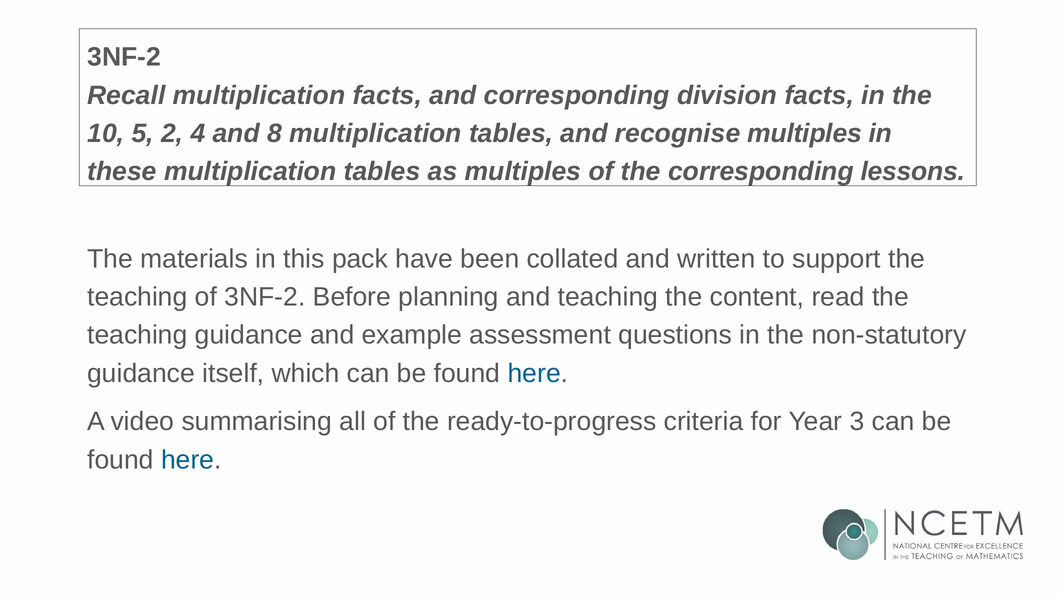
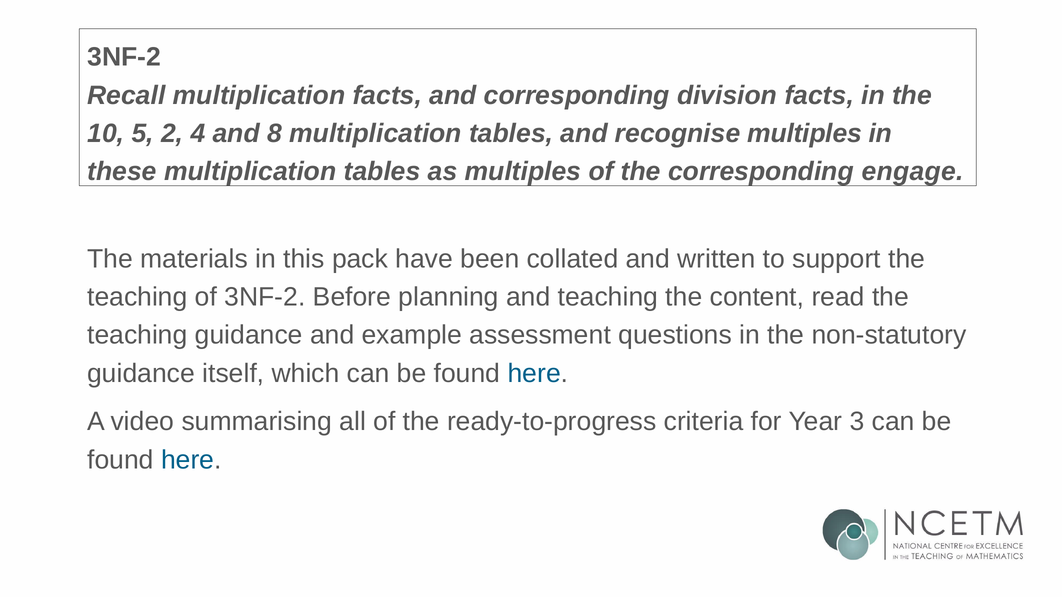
lessons: lessons -> engage (913, 172)
